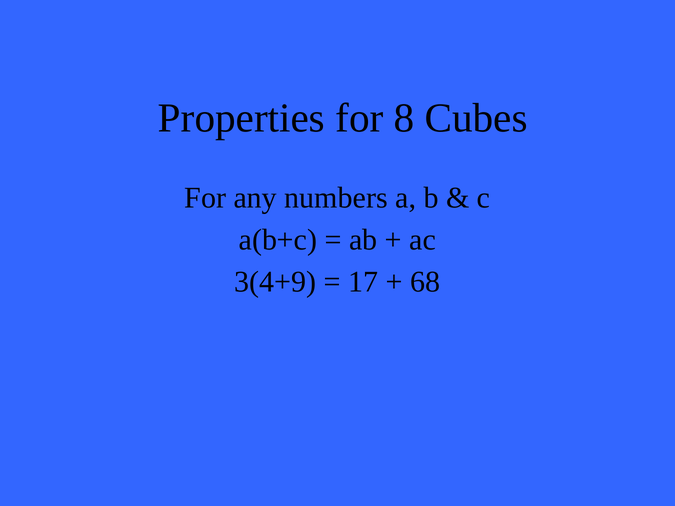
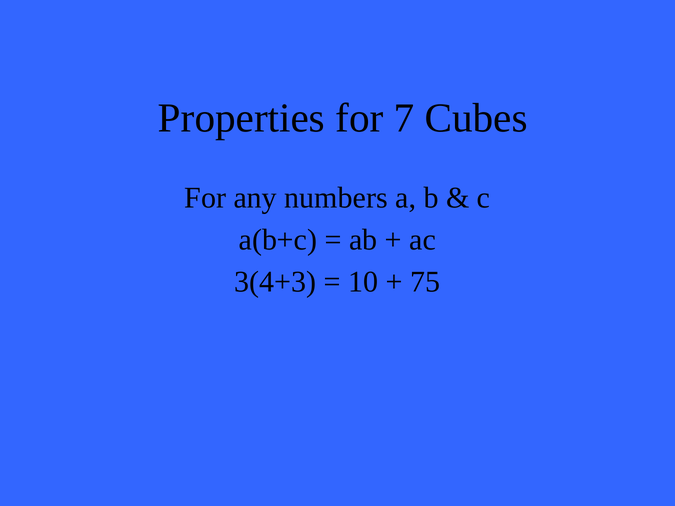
8: 8 -> 7 (404, 118)
3(4+9: 3(4+9 -> 3(4+3 (275, 282)
17: 17 -> 10 (363, 282)
68: 68 -> 75 (425, 282)
